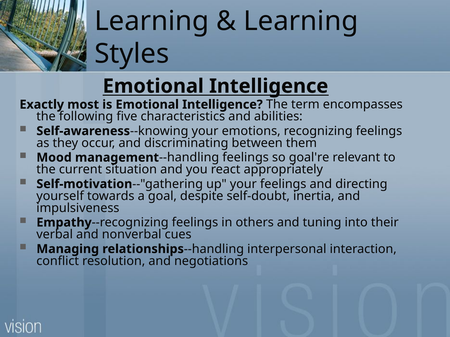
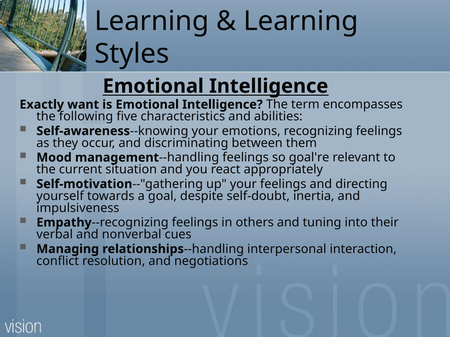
most: most -> want (83, 105)
